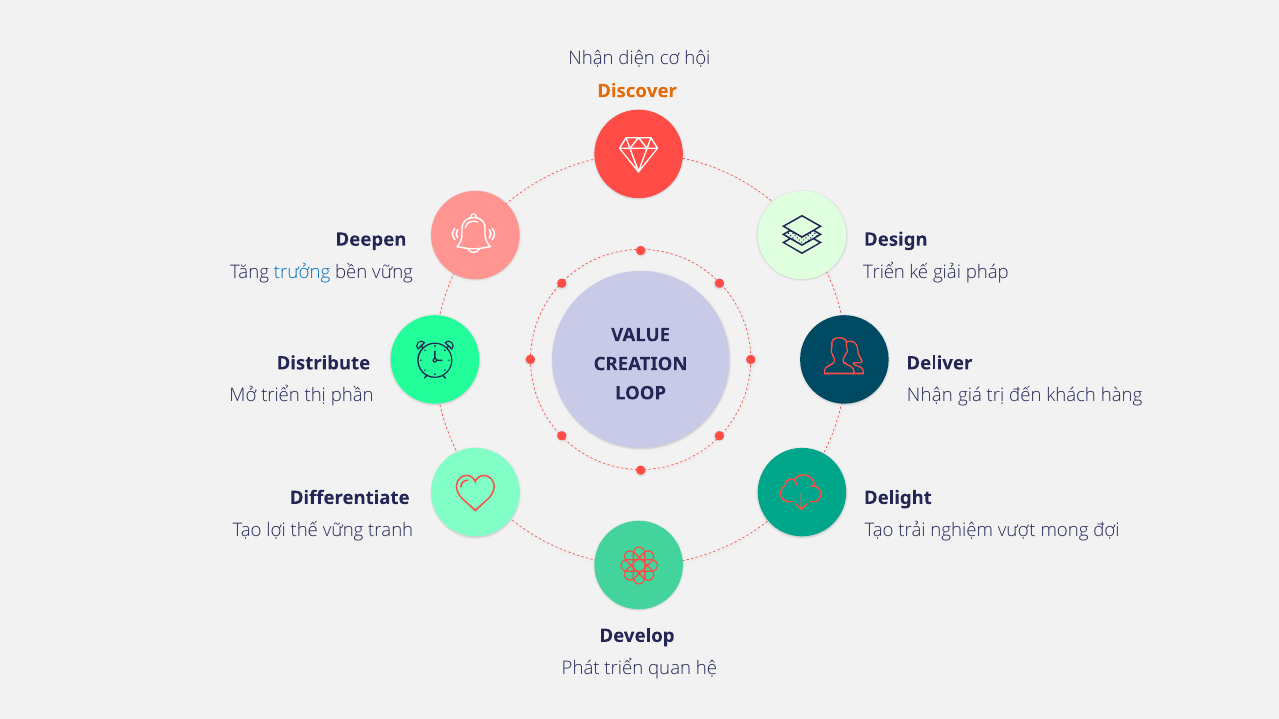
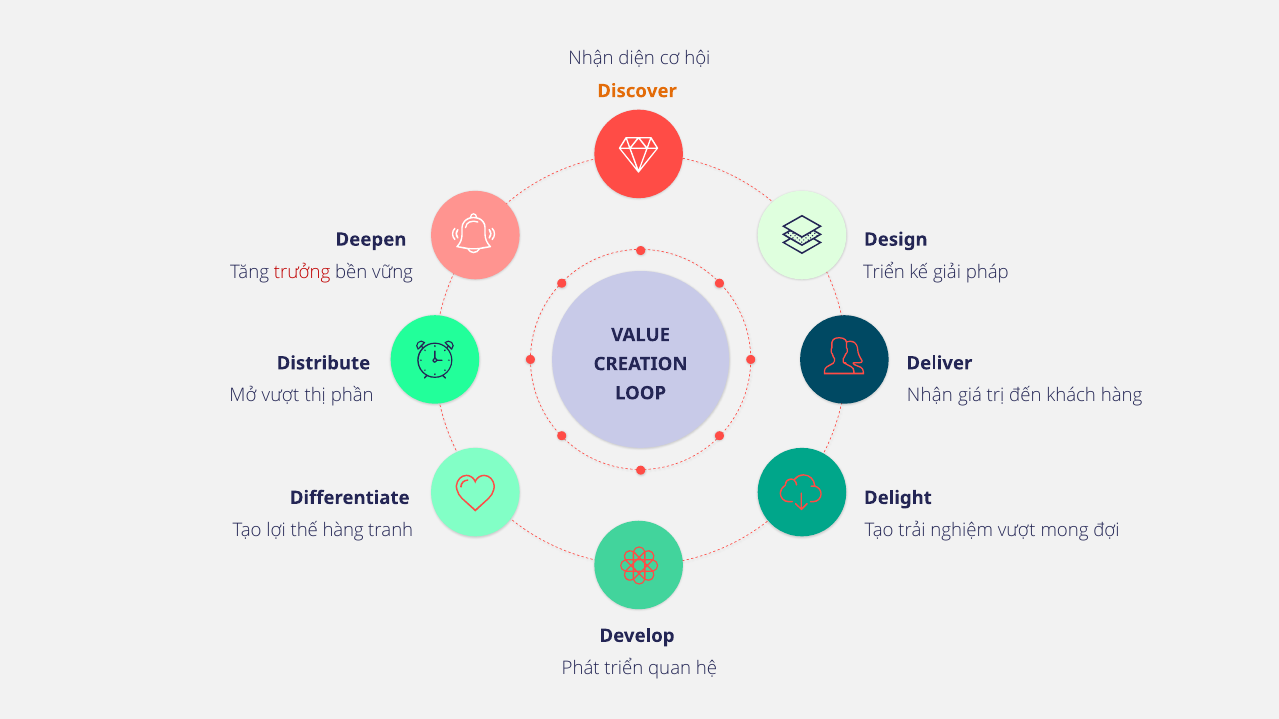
trưởng colour: blue -> red (302, 272)
Mở triển: triển -> vượt (280, 396)
thế vững: vững -> hàng (343, 531)
